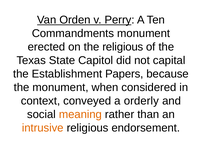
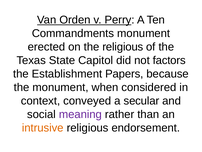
capital: capital -> factors (169, 60)
orderly: orderly -> secular (141, 101)
meaning colour: orange -> purple (80, 114)
